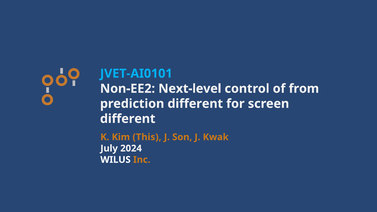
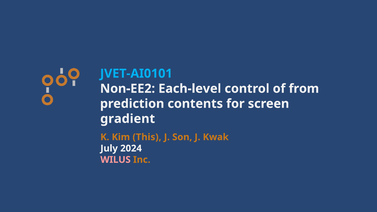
Next-level: Next-level -> Each-level (190, 89)
prediction different: different -> contents (195, 104)
different: different -> gradient (128, 119)
WILUS colour: white -> pink (116, 160)
